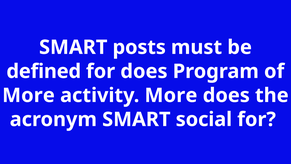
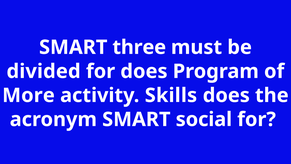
posts: posts -> three (139, 47)
defined: defined -> divided (44, 71)
activity More: More -> Skills (171, 95)
